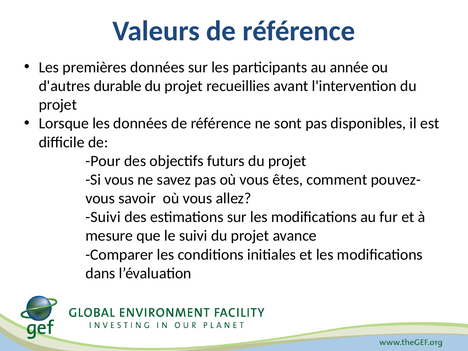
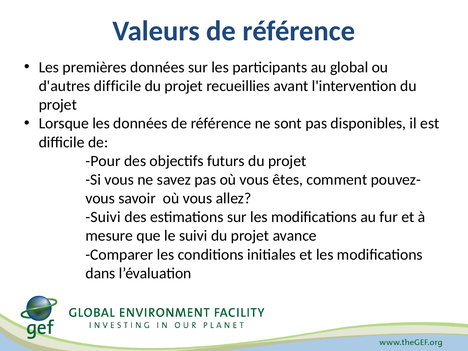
année: année -> global (349, 67)
d'autres durable: durable -> difficile (117, 86)
